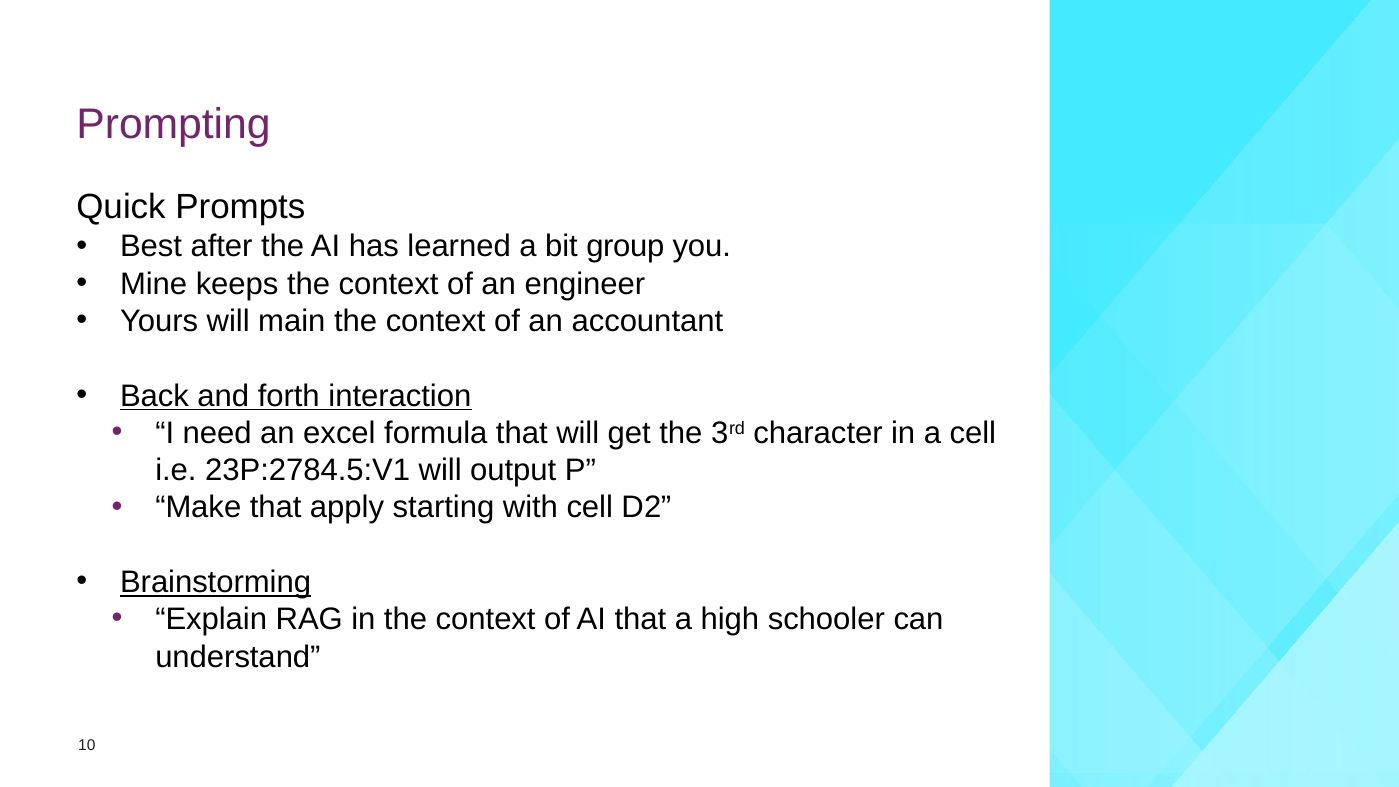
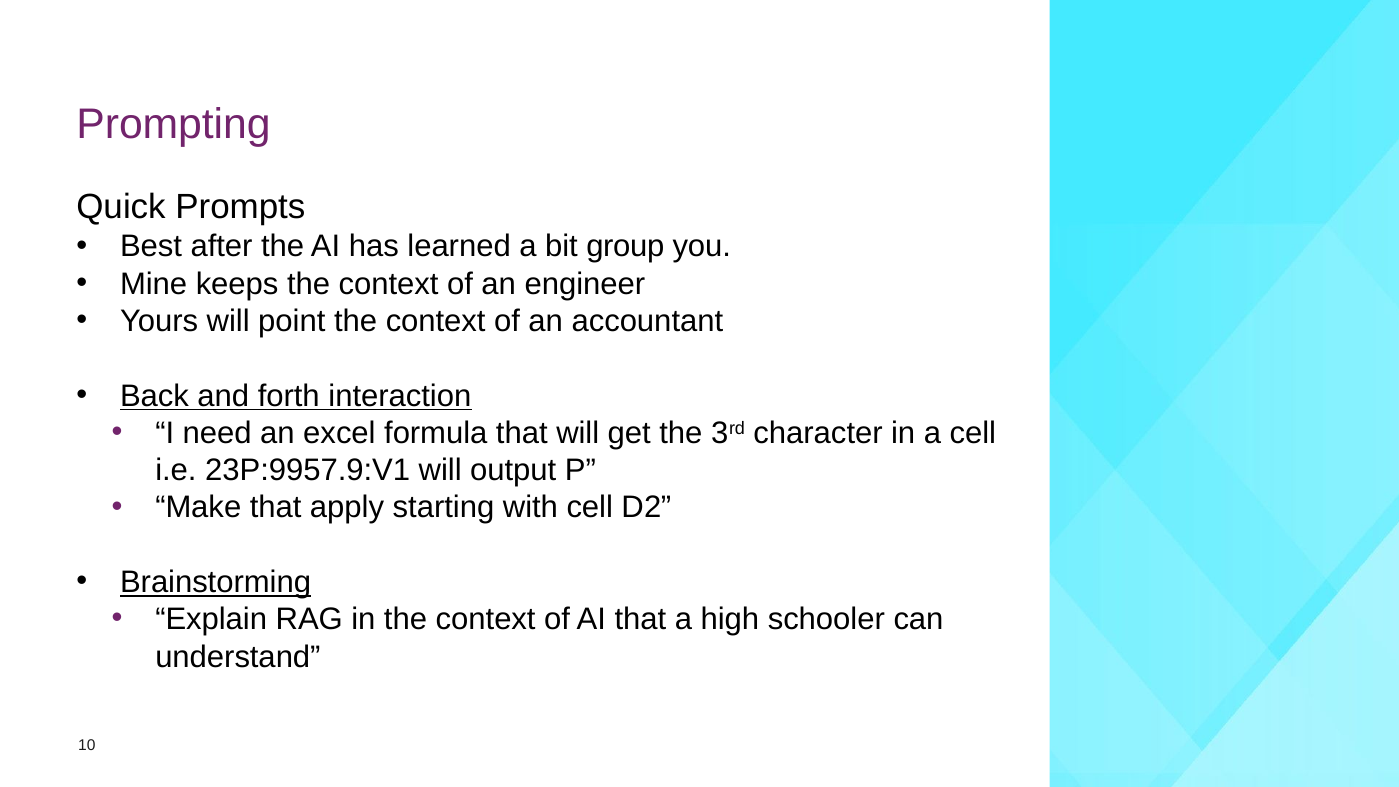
main: main -> point (292, 321)
23P:2784.5:V1: 23P:2784.5:V1 -> 23P:9957.9:V1 (308, 470)
